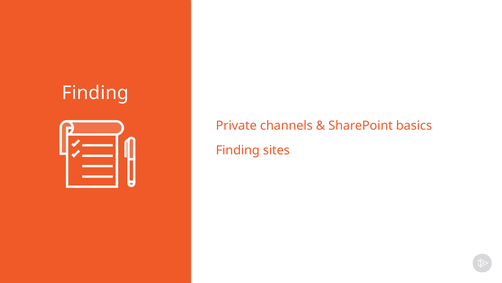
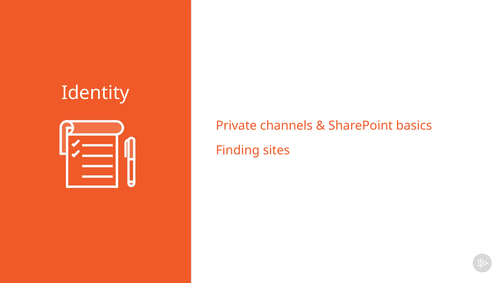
Finding: Finding -> Identity (95, 93)
